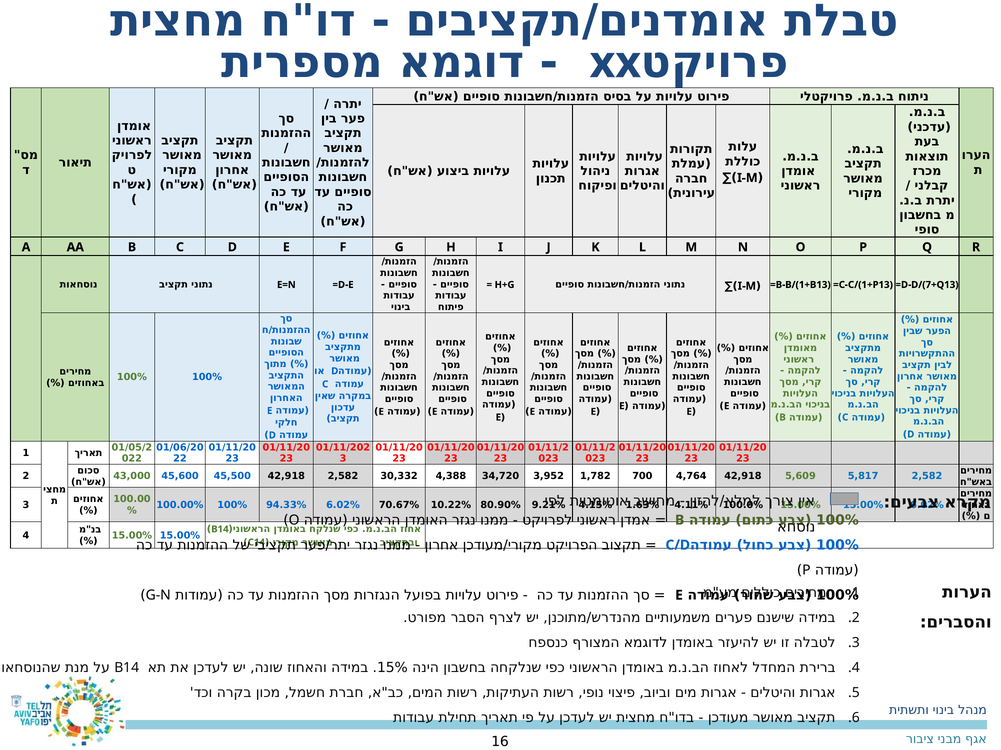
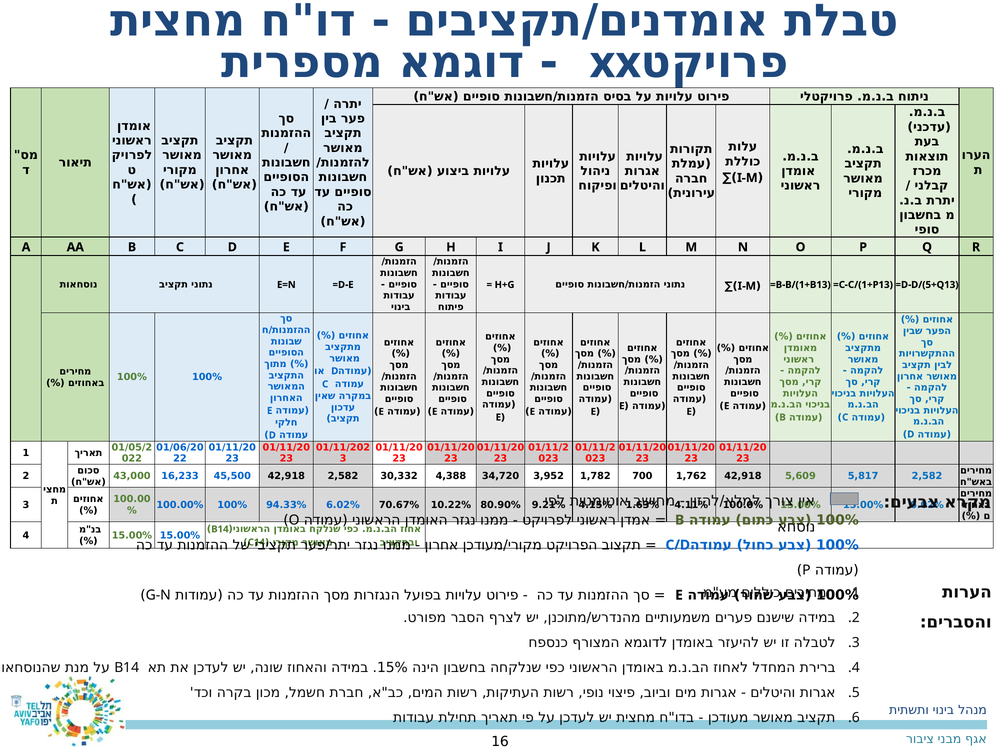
=D-D/(7+Q13: =D-D/(7+Q13 -> =D-D/(5+Q13 (927, 285)
45,600: 45,600 -> 16,233 (180, 477)
4,764: 4,764 -> 1,762 (691, 477)
